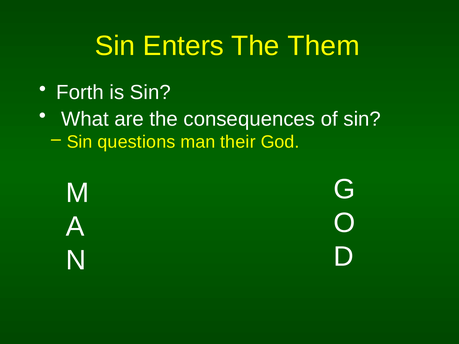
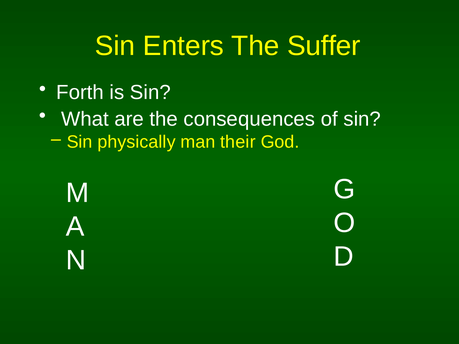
Them: Them -> Suffer (324, 46)
questions: questions -> physically (137, 142)
